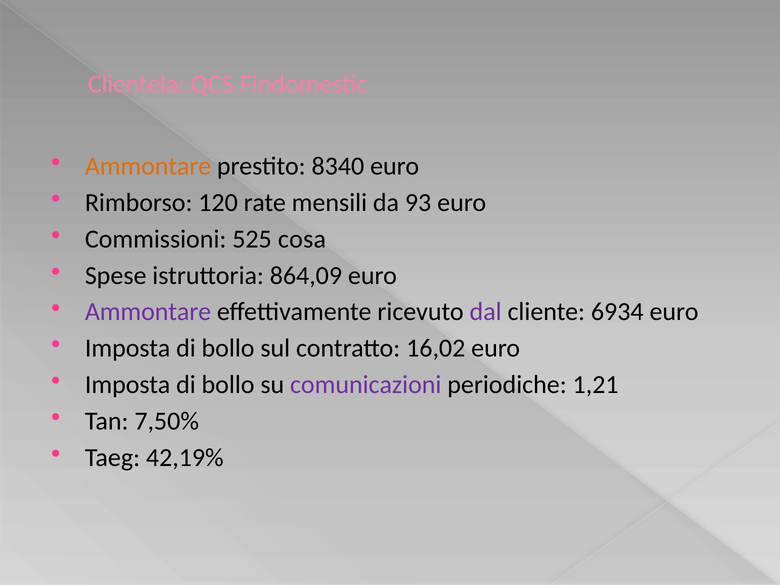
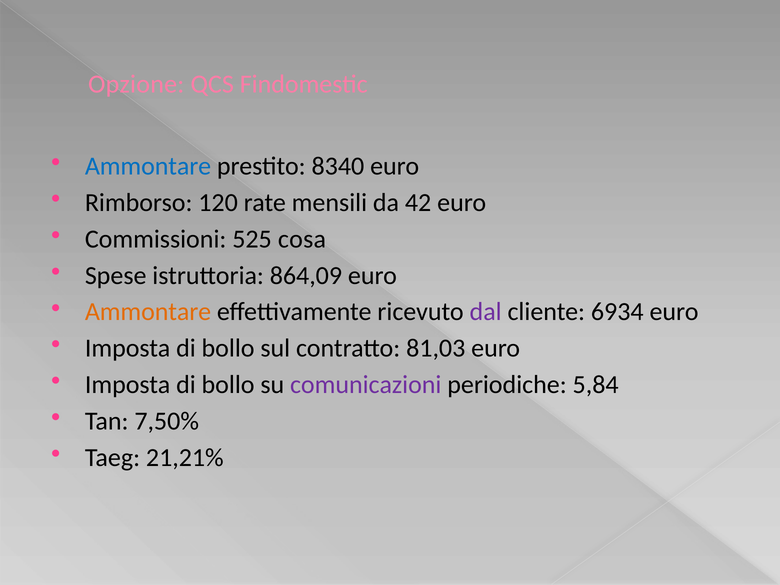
Clientela: Clientela -> Opzione (136, 84)
Ammontare colour: orange -> blue (148, 166)
93: 93 -> 42 (418, 203)
Ammontare colour: purple -> orange (148, 312)
16,02: 16,02 -> 81,03 (436, 348)
1,21: 1,21 -> 5,84 (596, 385)
42,19%: 42,19% -> 21,21% (185, 457)
